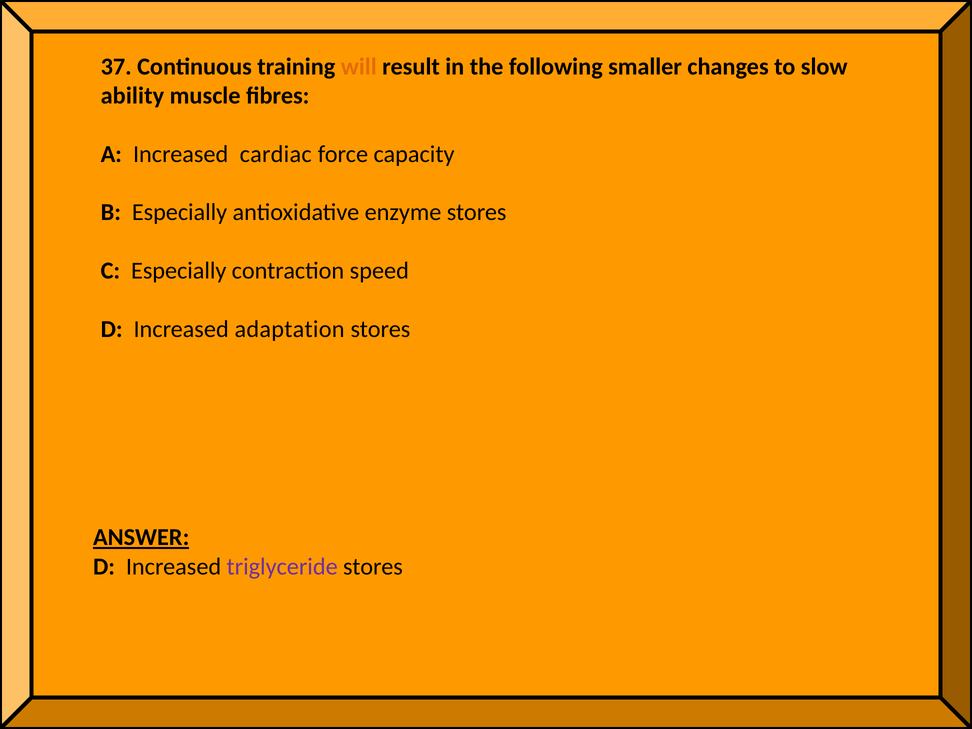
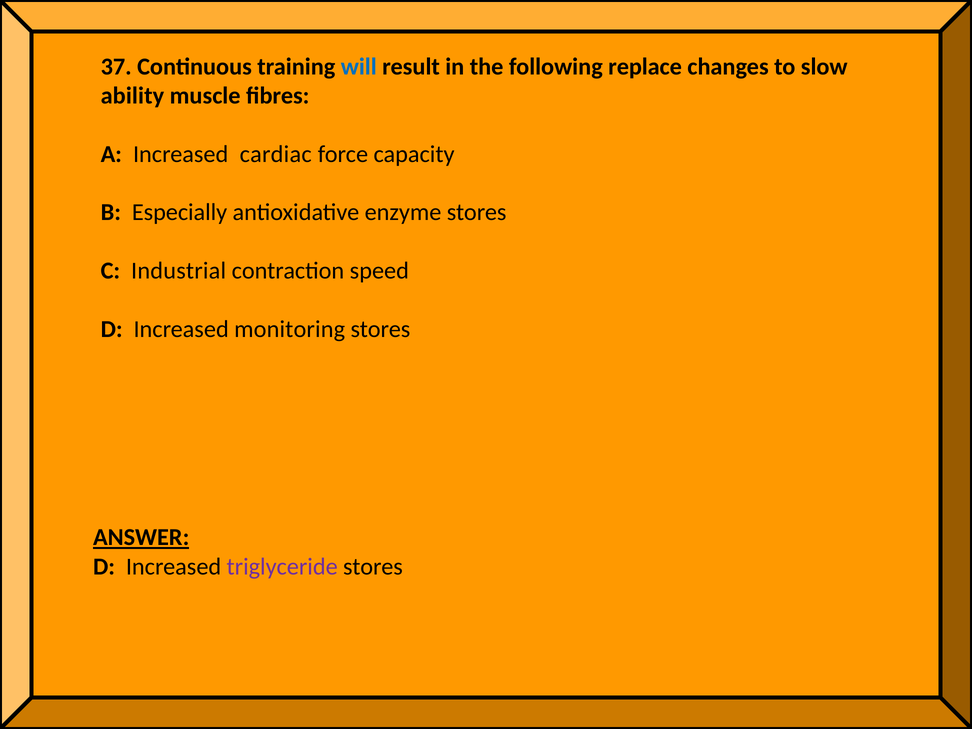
will colour: orange -> blue (359, 67)
smaller: smaller -> replace (645, 67)
C Especially: Especially -> Industrial (179, 271)
adaptation: adaptation -> monitoring (290, 329)
